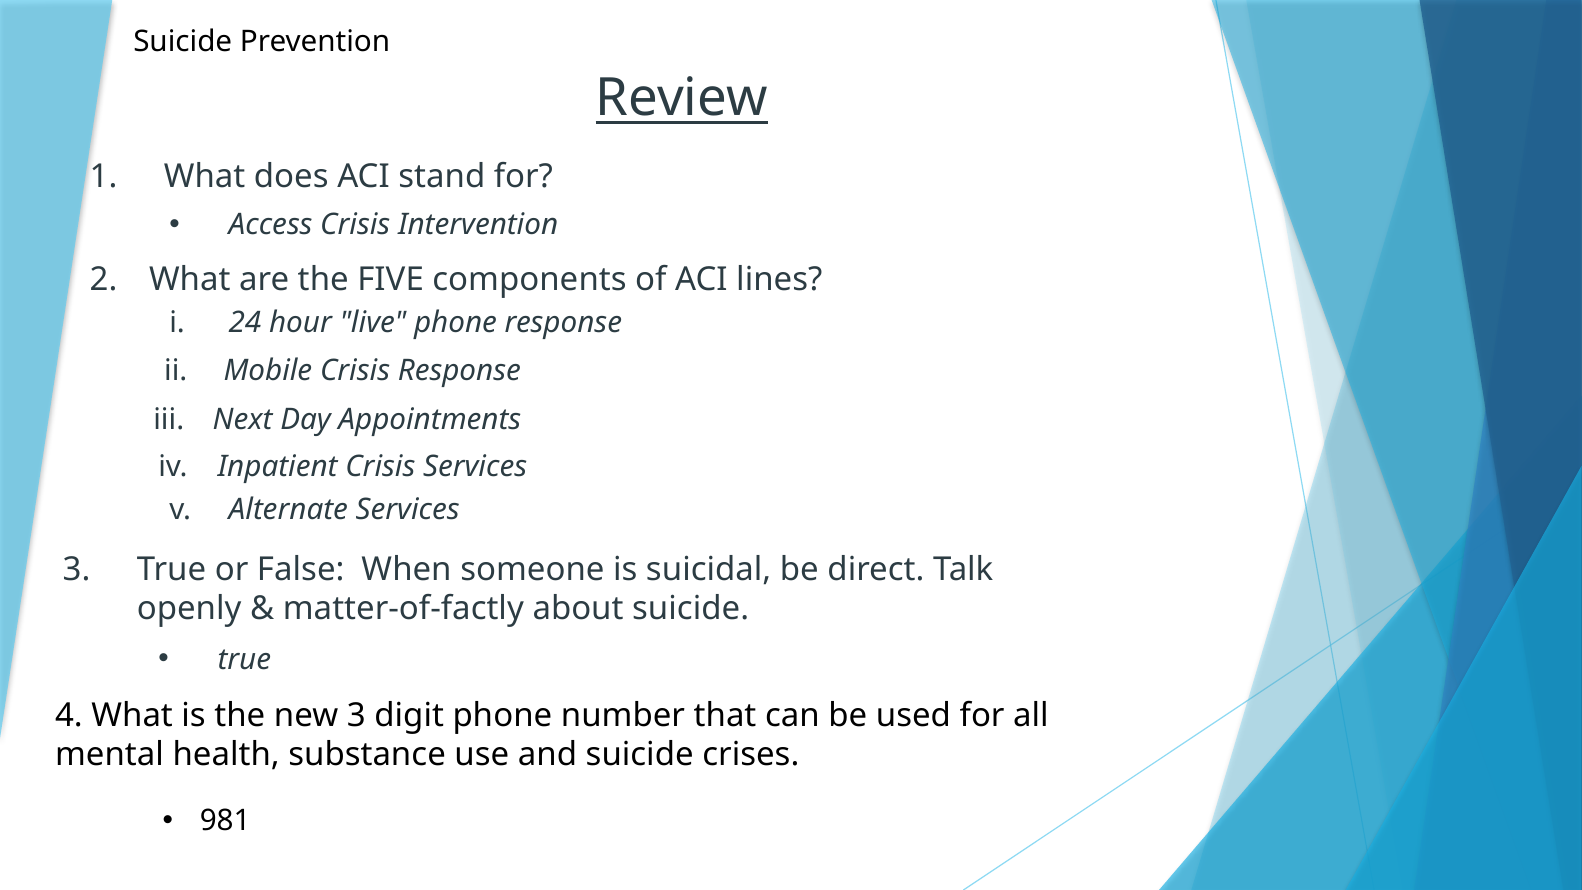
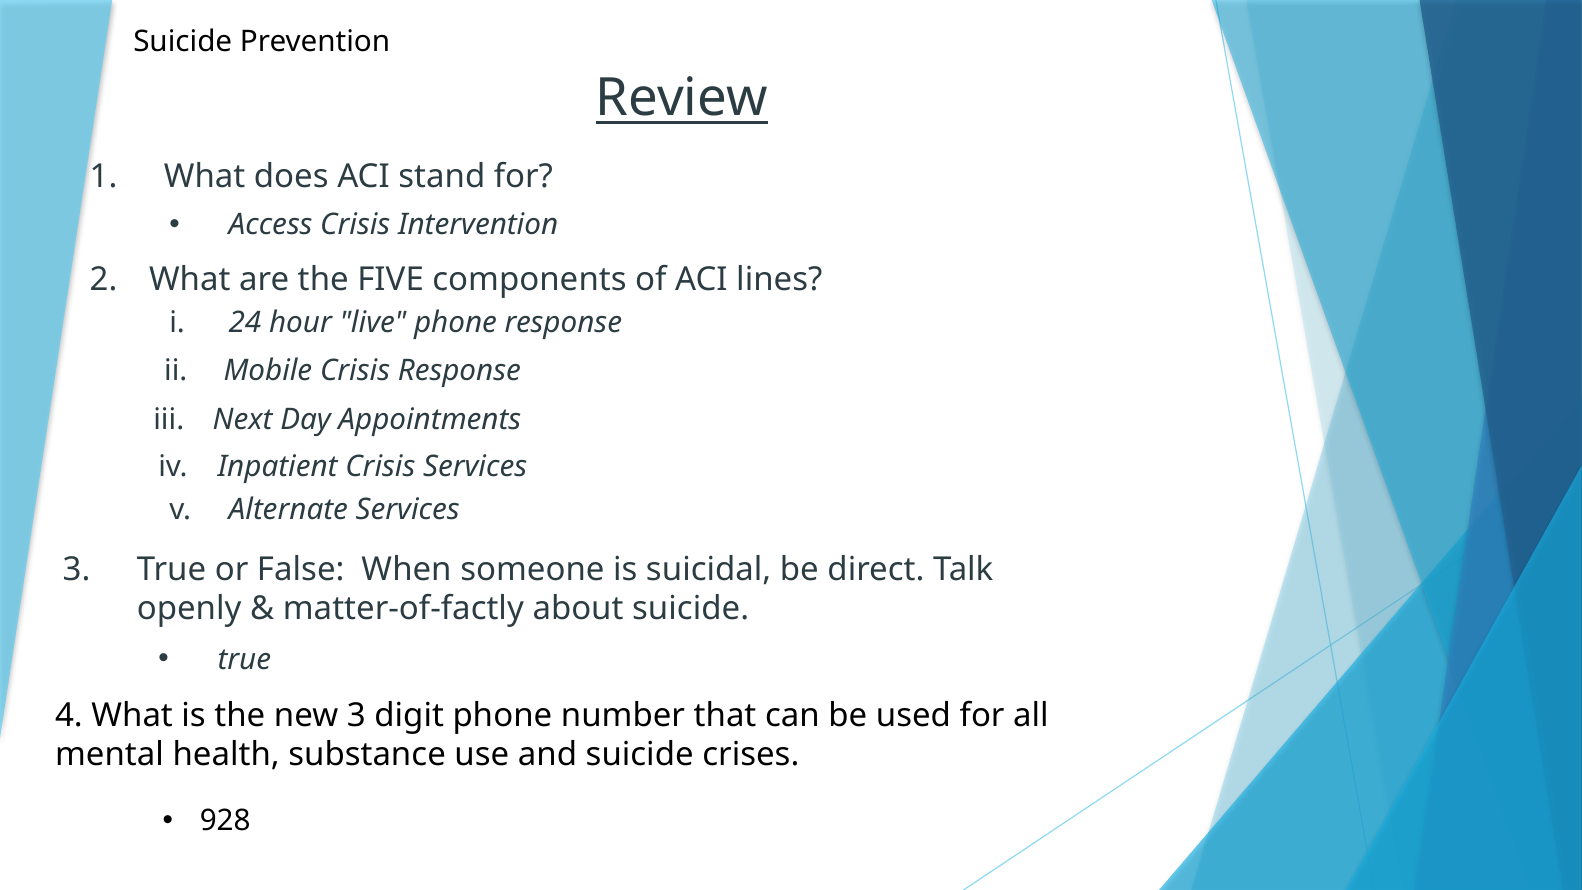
981: 981 -> 928 (225, 821)
